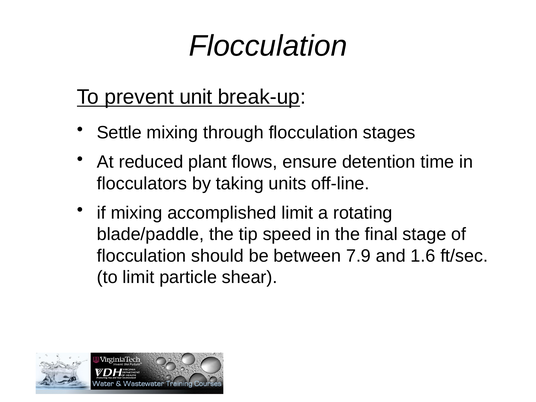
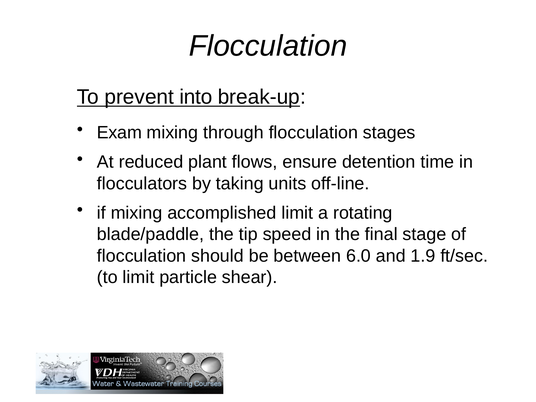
unit: unit -> into (196, 97)
Settle: Settle -> Exam (119, 133)
7.9: 7.9 -> 6.0 (358, 256)
1.6: 1.6 -> 1.9 (423, 256)
